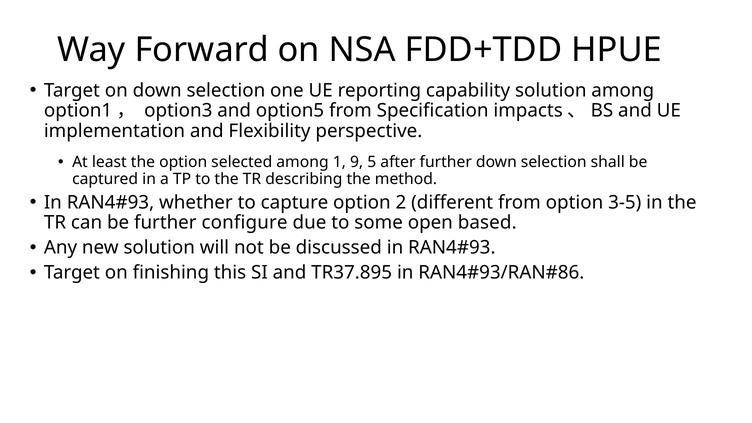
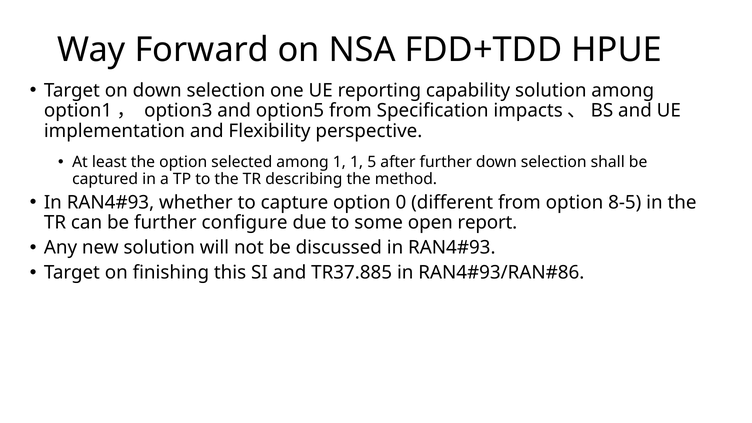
1 9: 9 -> 1 (357, 162)
2: 2 -> 0 (401, 202)
3-5: 3-5 -> 8-5 (625, 202)
based: based -> report (487, 223)
TR37.895: TR37.895 -> TR37.885 (352, 273)
